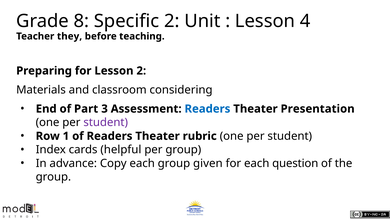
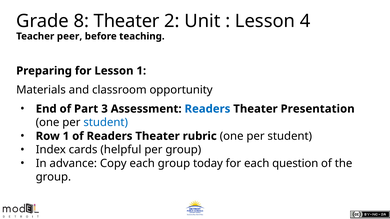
8 Specific: Specific -> Theater (127, 21)
they: they -> peer (70, 36)
Lesson 2: 2 -> 1 (141, 71)
considering: considering -> opportunity (181, 90)
student colour: purple -> blue (106, 123)
given: given -> today (208, 164)
